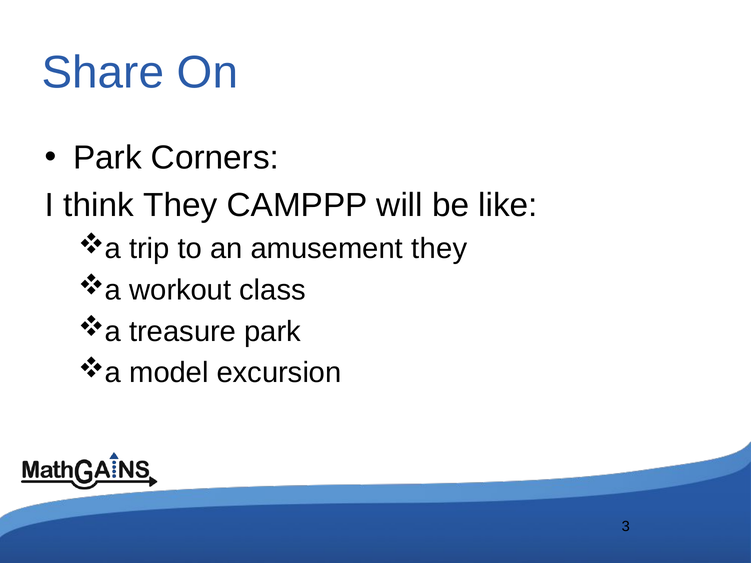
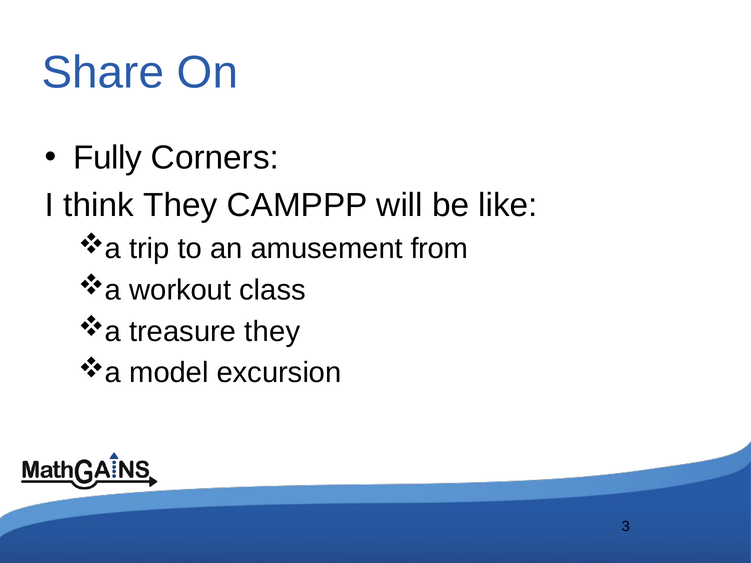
Park: Park -> Fully (108, 158)
amusement they: they -> from (439, 249)
treasure park: park -> they (272, 332)
